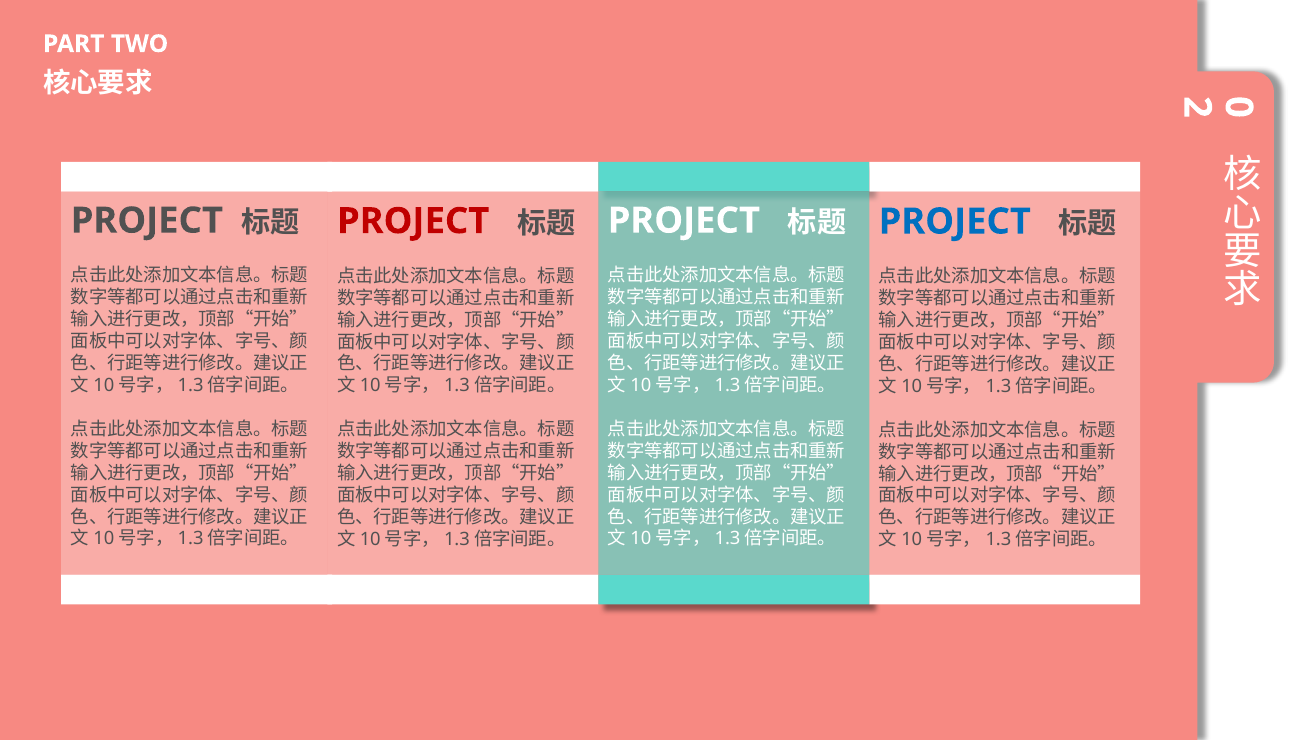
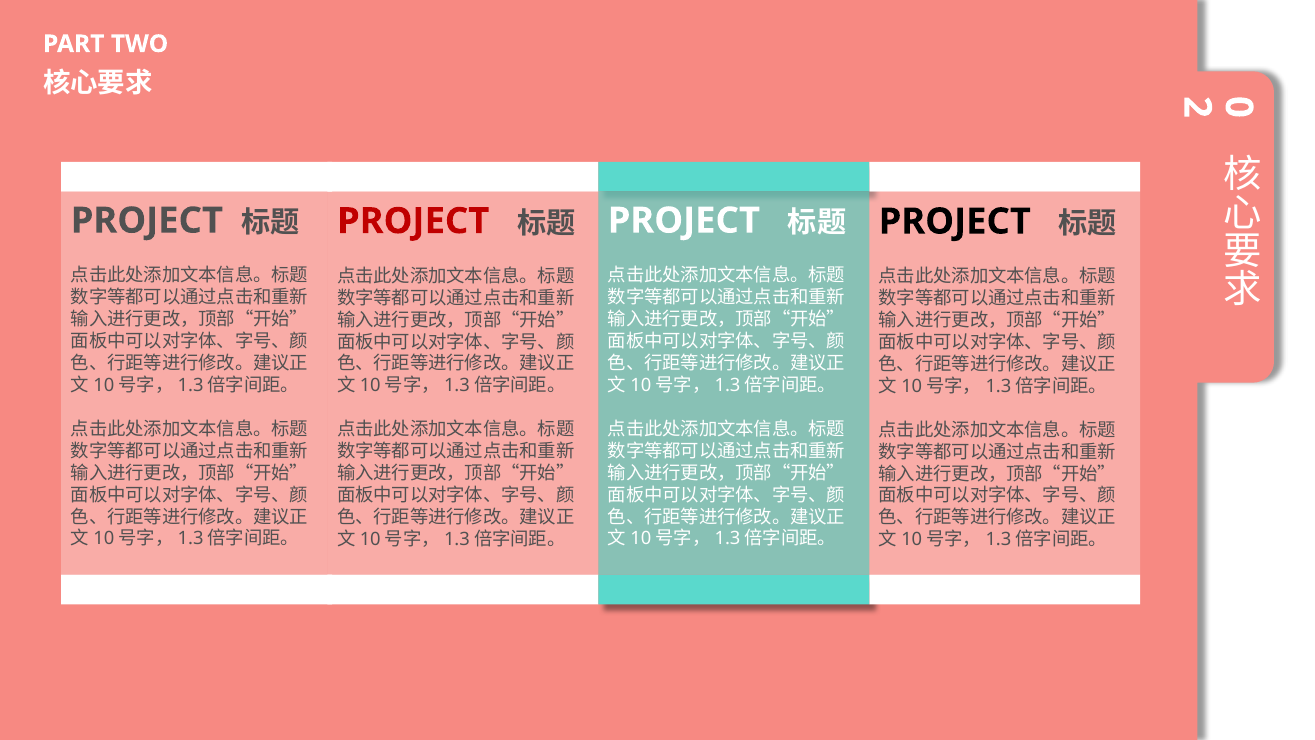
PROJECT colour: blue -> black (955, 221)
